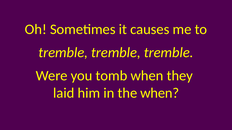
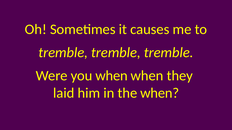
you tomb: tomb -> when (112, 76)
